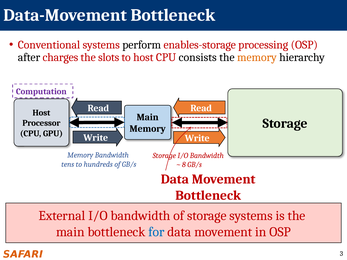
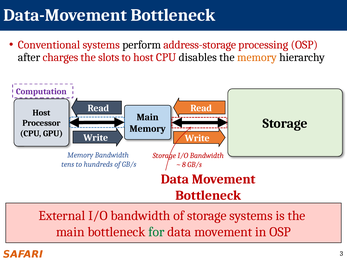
enables-storage: enables-storage -> address-storage (200, 45)
consists: consists -> disables (198, 57)
for colour: blue -> green (156, 232)
